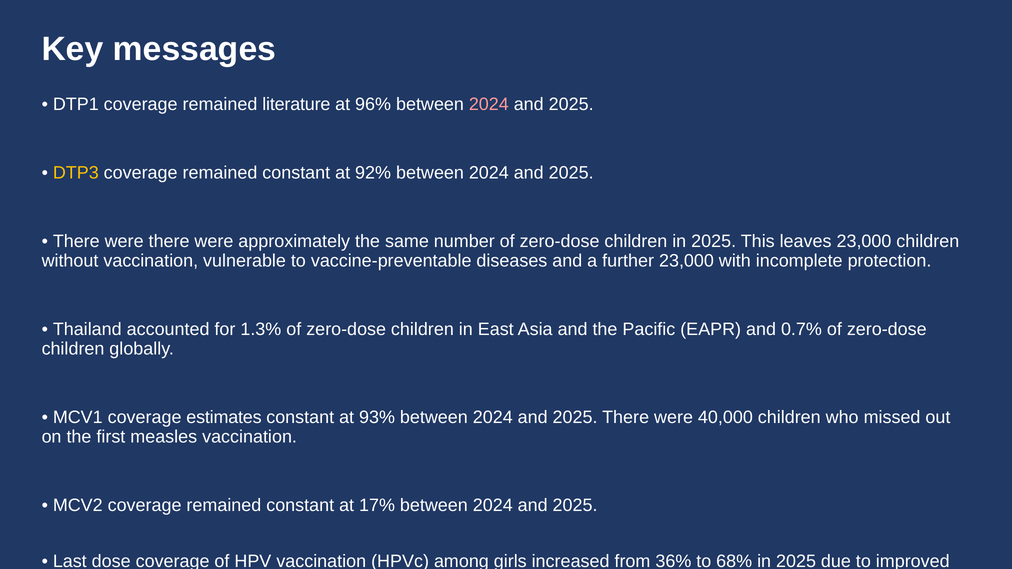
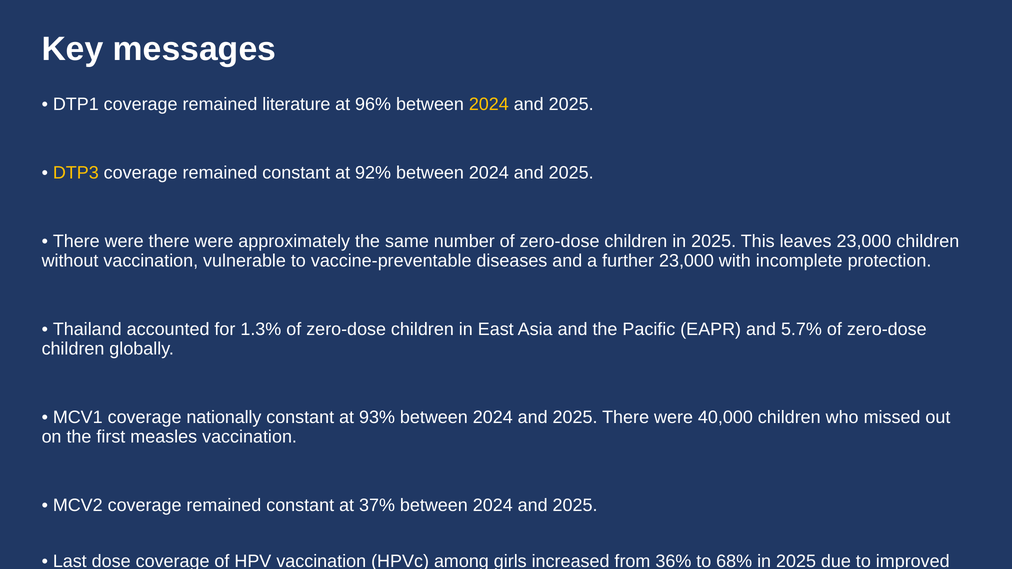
2024 colour: pink -> yellow (489, 104)
0.7%: 0.7% -> 5.7% (801, 330)
estimates: estimates -> nationally (224, 418)
17%: 17% -> 37% (377, 506)
